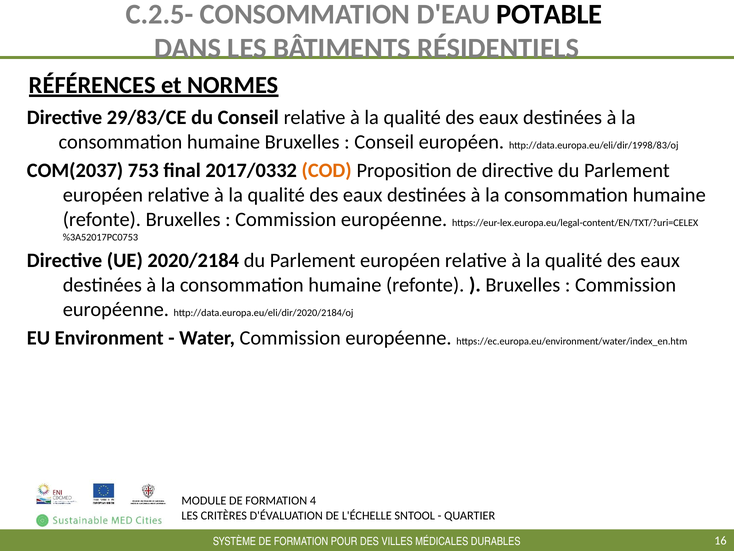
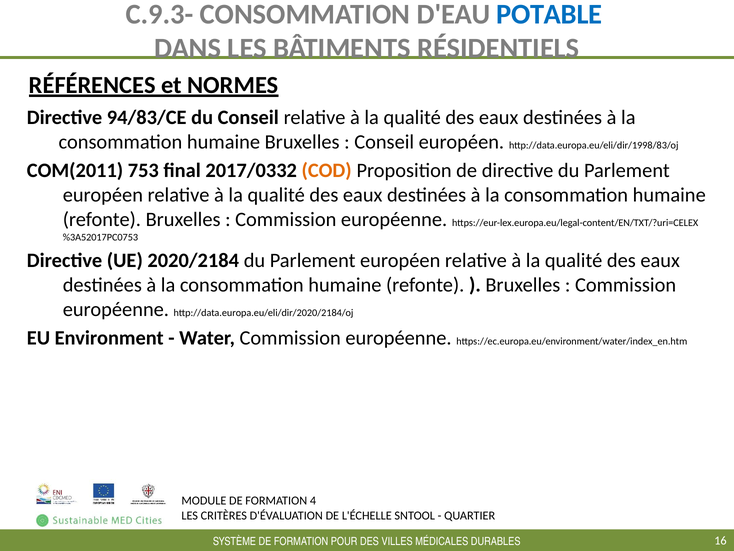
C.2.5-: C.2.5- -> C.9.3- (160, 14)
POTABLE colour: black -> blue (549, 14)
29/83/CE: 29/83/CE -> 94/83/CE (147, 118)
COM(2037: COM(2037 -> COM(2011 (75, 171)
